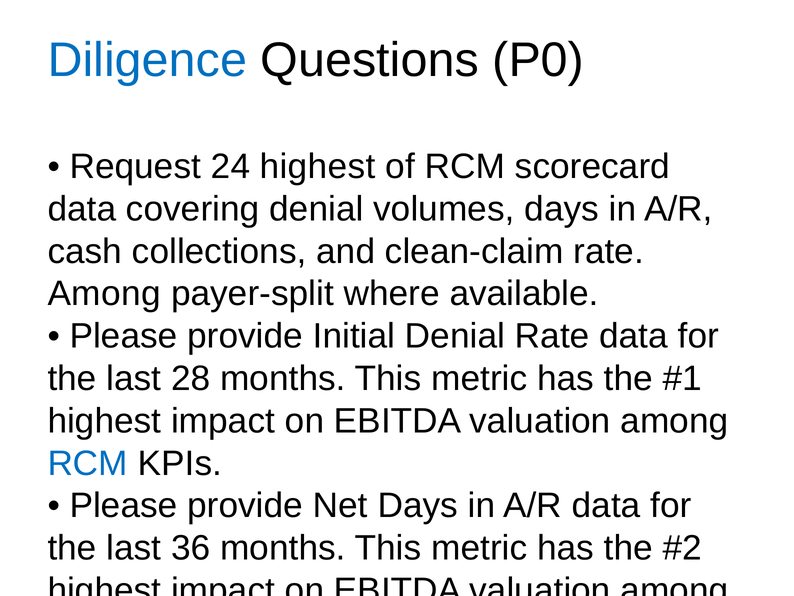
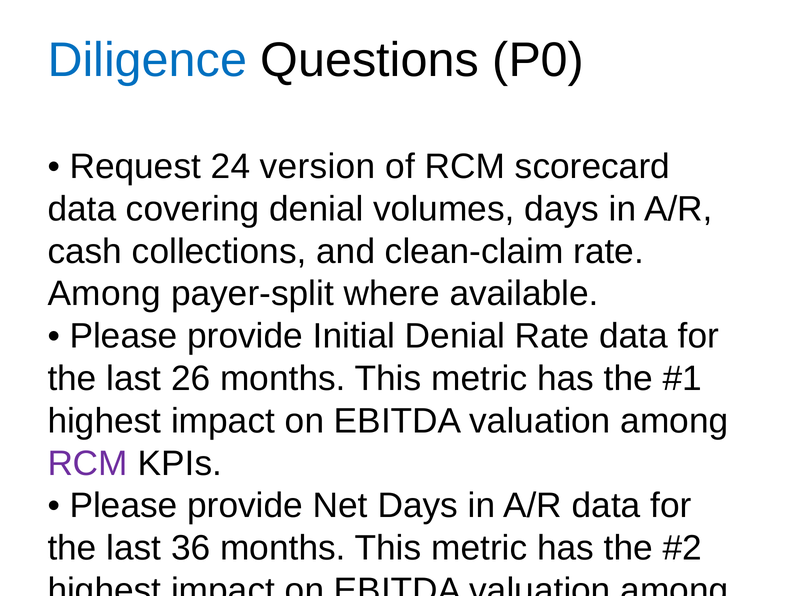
24 highest: highest -> version (318, 167)
28: 28 -> 26 (191, 378)
RCM colour: blue -> purple (88, 463)
